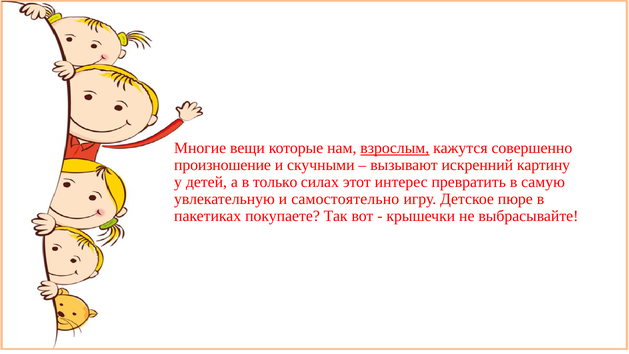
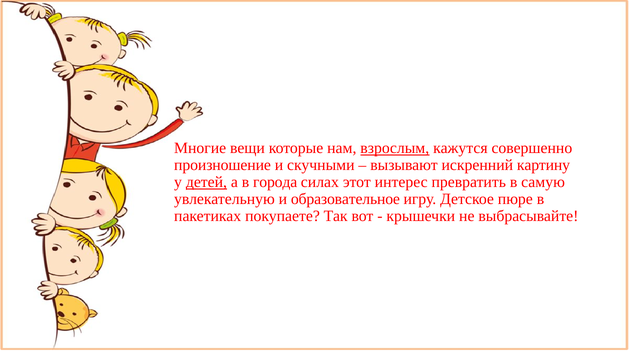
детей underline: none -> present (206, 182)
только: только -> города (275, 182)
самостоятельно: самостоятельно -> образовательное (345, 199)
